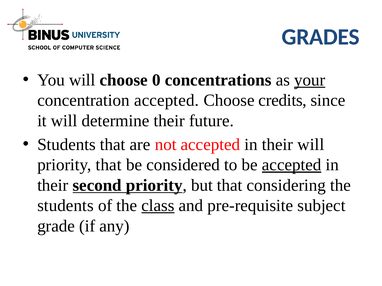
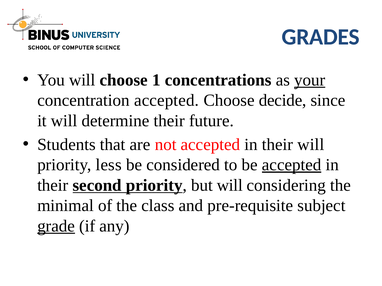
0: 0 -> 1 (156, 80)
credits: credits -> decide (283, 101)
priority that: that -> less (109, 165)
but that: that -> will (230, 186)
students: students -> minimal (66, 206)
class underline: present -> none (158, 206)
grade underline: none -> present (56, 226)
